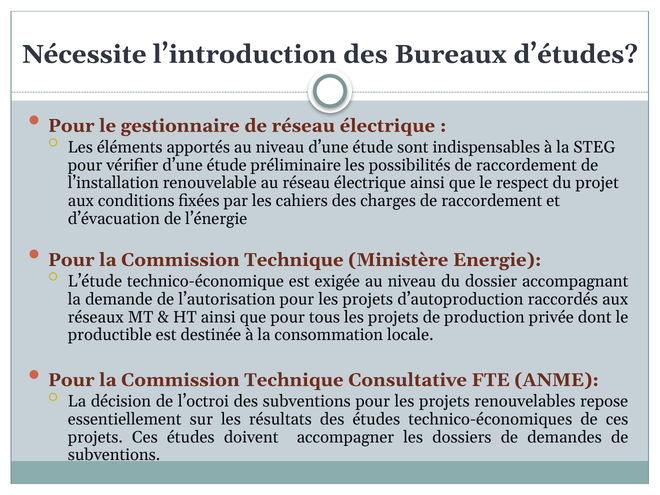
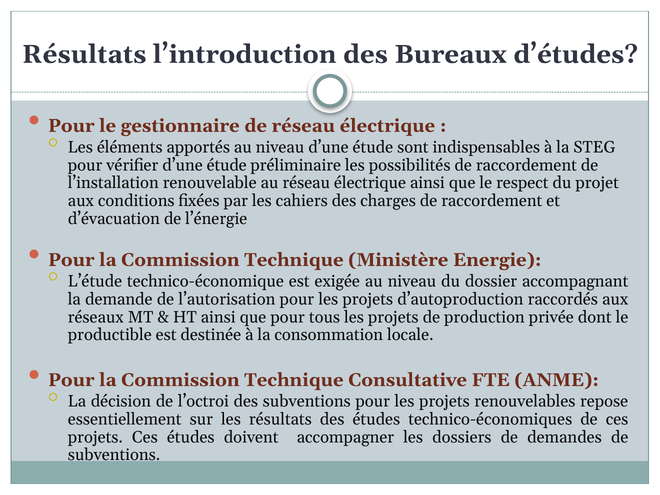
Nécessite: Nécessite -> Résultats (84, 54)
